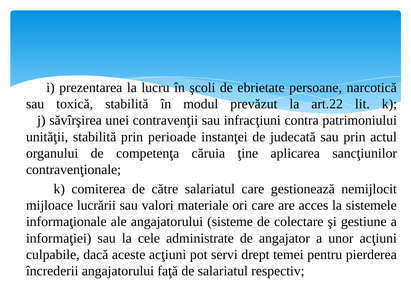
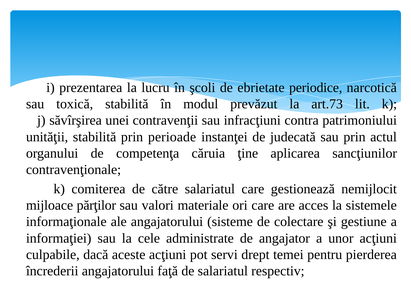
persoane: persoane -> periodice (316, 88)
art.22: art.22 -> art.73 (327, 104)
lucrării: lucrării -> părţilor (96, 205)
